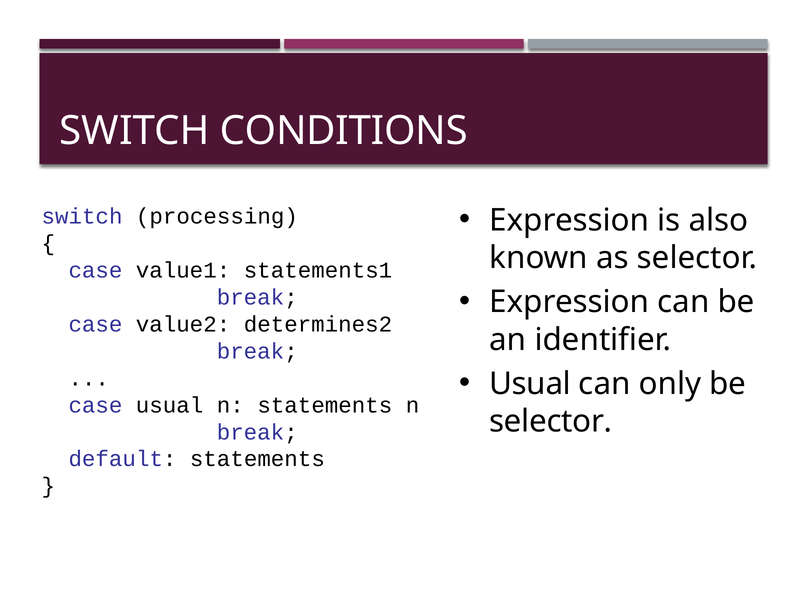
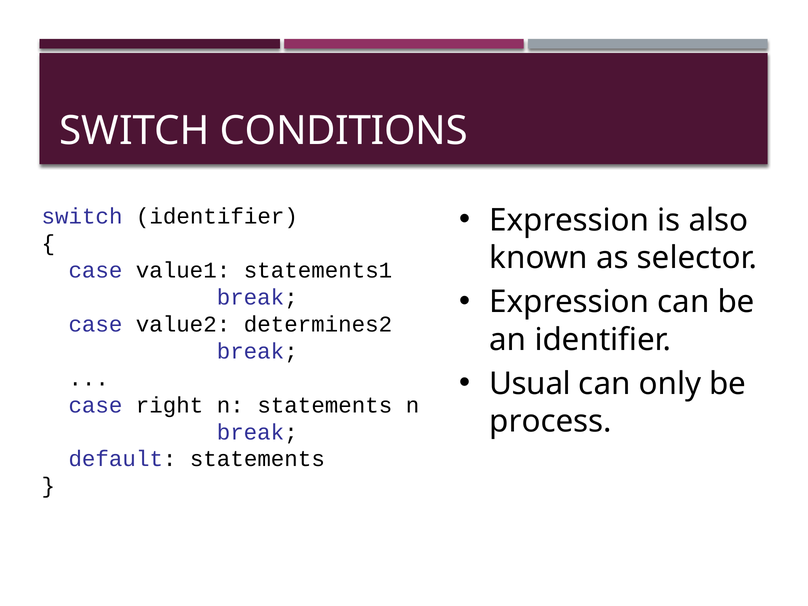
switch processing: processing -> identifier (217, 217)
case usual: usual -> right (170, 405)
selector: selector -> process (551, 421)
